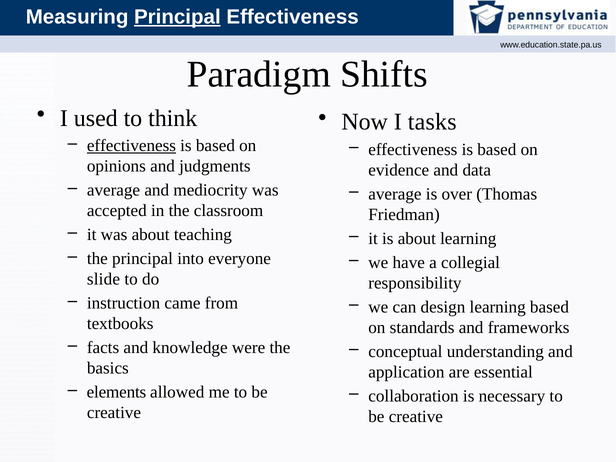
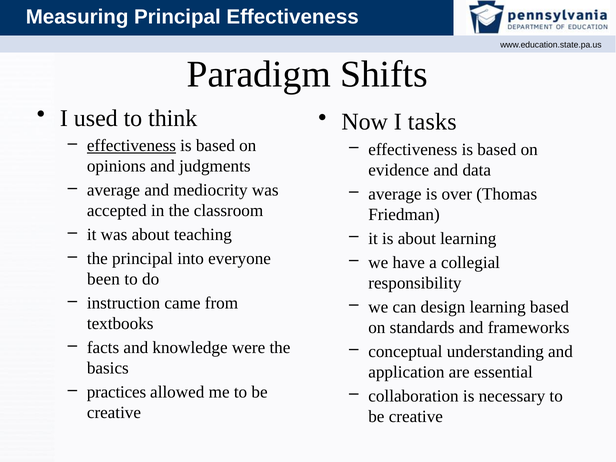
Principal underline: present -> none (177, 17)
slide: slide -> been (103, 279)
elements: elements -> practices (116, 392)
